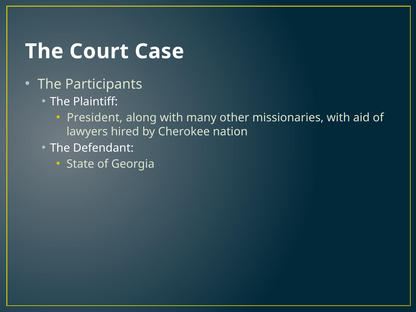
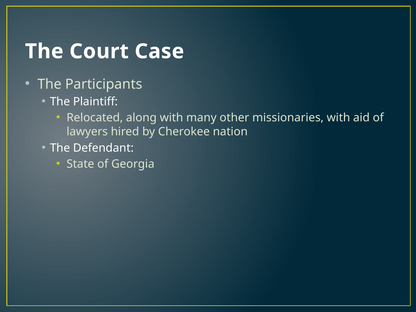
President: President -> Relocated (95, 118)
